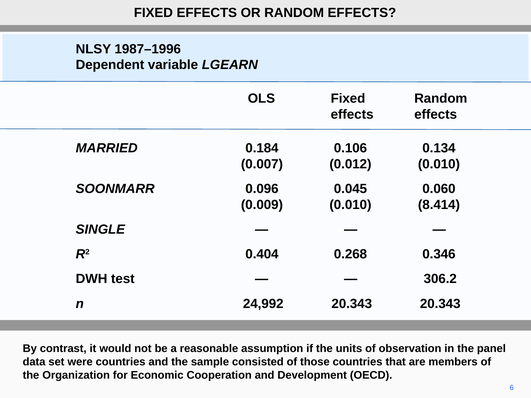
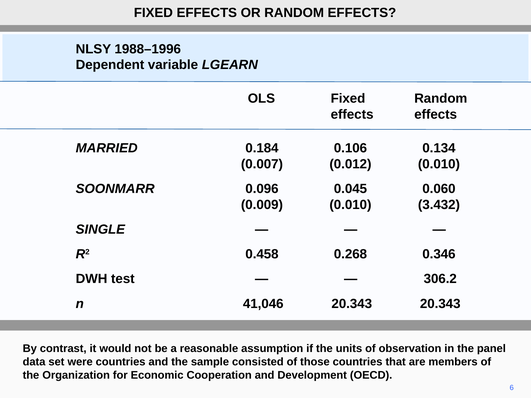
1987–1996: 1987–1996 -> 1988–1996 (148, 49)
8.414: 8.414 -> 3.432 (439, 205)
0.404: 0.404 -> 0.458 (262, 254)
24,992: 24,992 -> 41,046 (263, 304)
